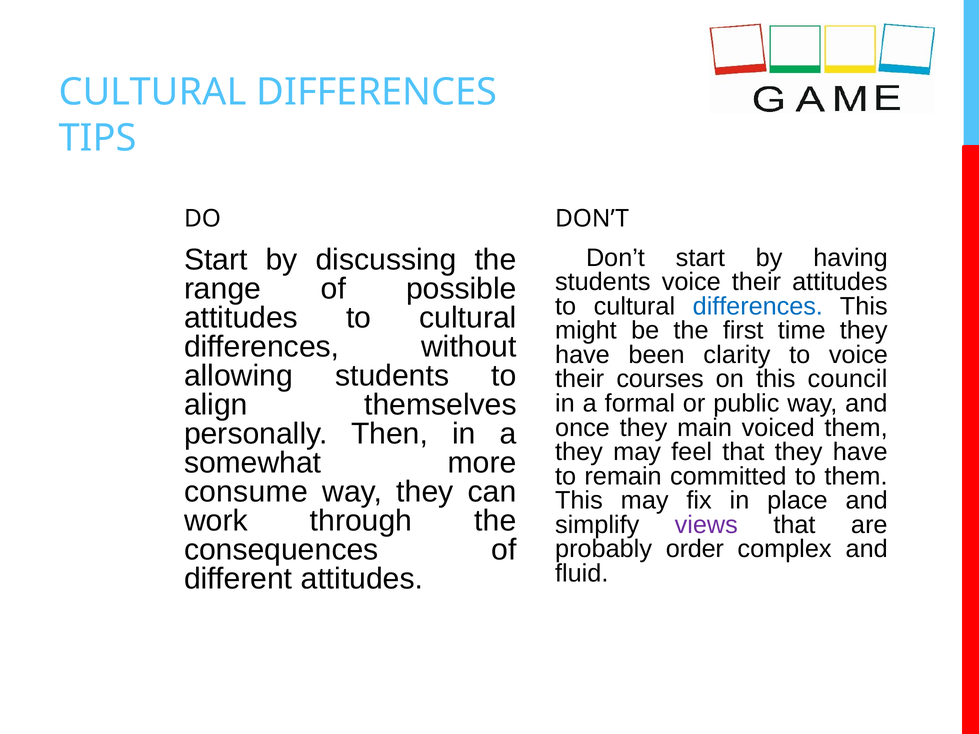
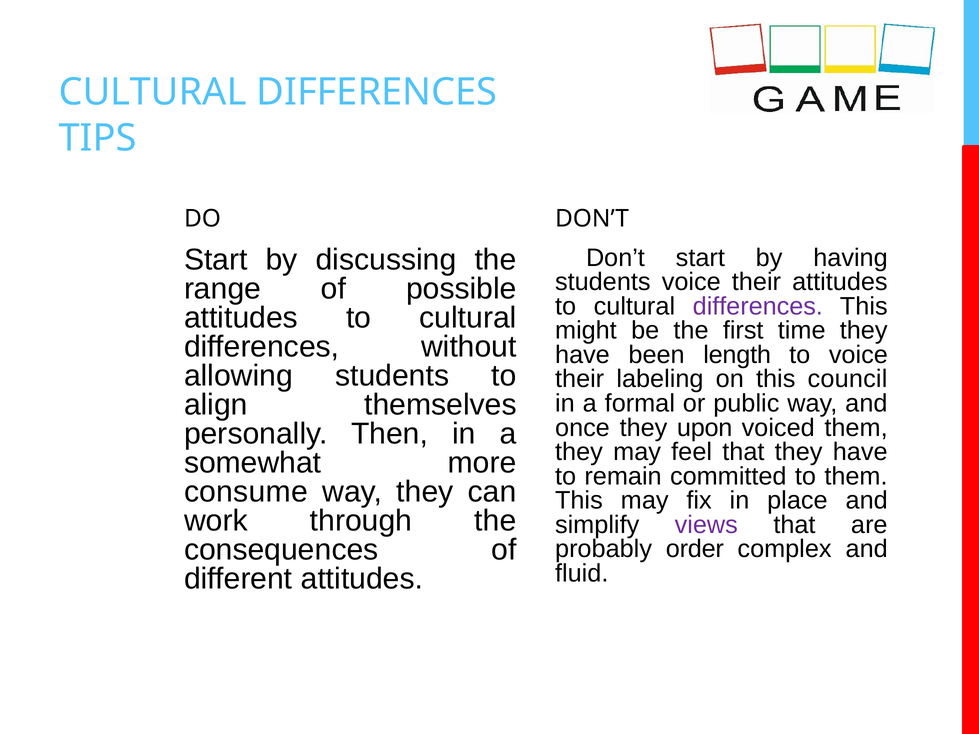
differences colour: blue -> purple (758, 306)
clarity: clarity -> length (737, 355)
courses: courses -> labeling (660, 379)
main: main -> upon (705, 428)
